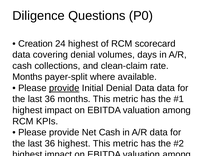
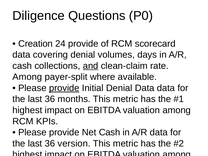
24 highest: highest -> provide (83, 44)
and underline: none -> present (91, 66)
Months: Months -> Among (27, 77)
36 highest: highest -> version (74, 143)
